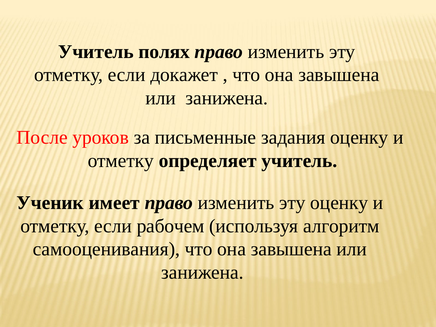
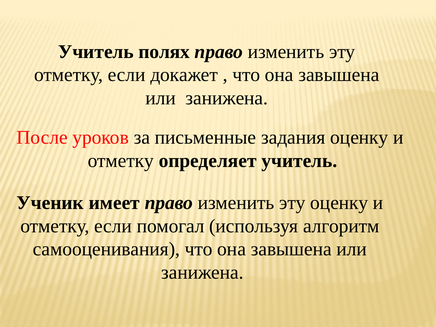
рабочем: рабочем -> помогал (171, 226)
